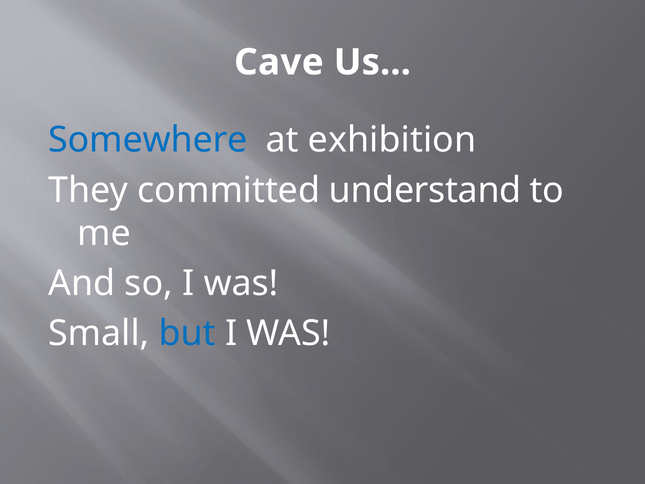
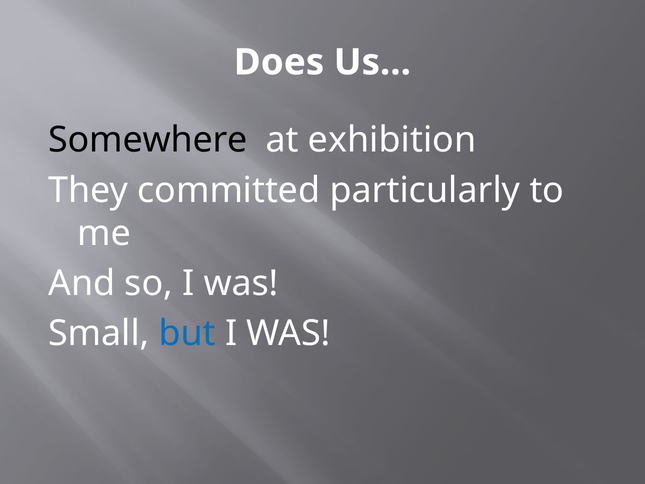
Cave: Cave -> Does (279, 62)
Somewhere colour: blue -> black (148, 140)
understand: understand -> particularly (425, 190)
